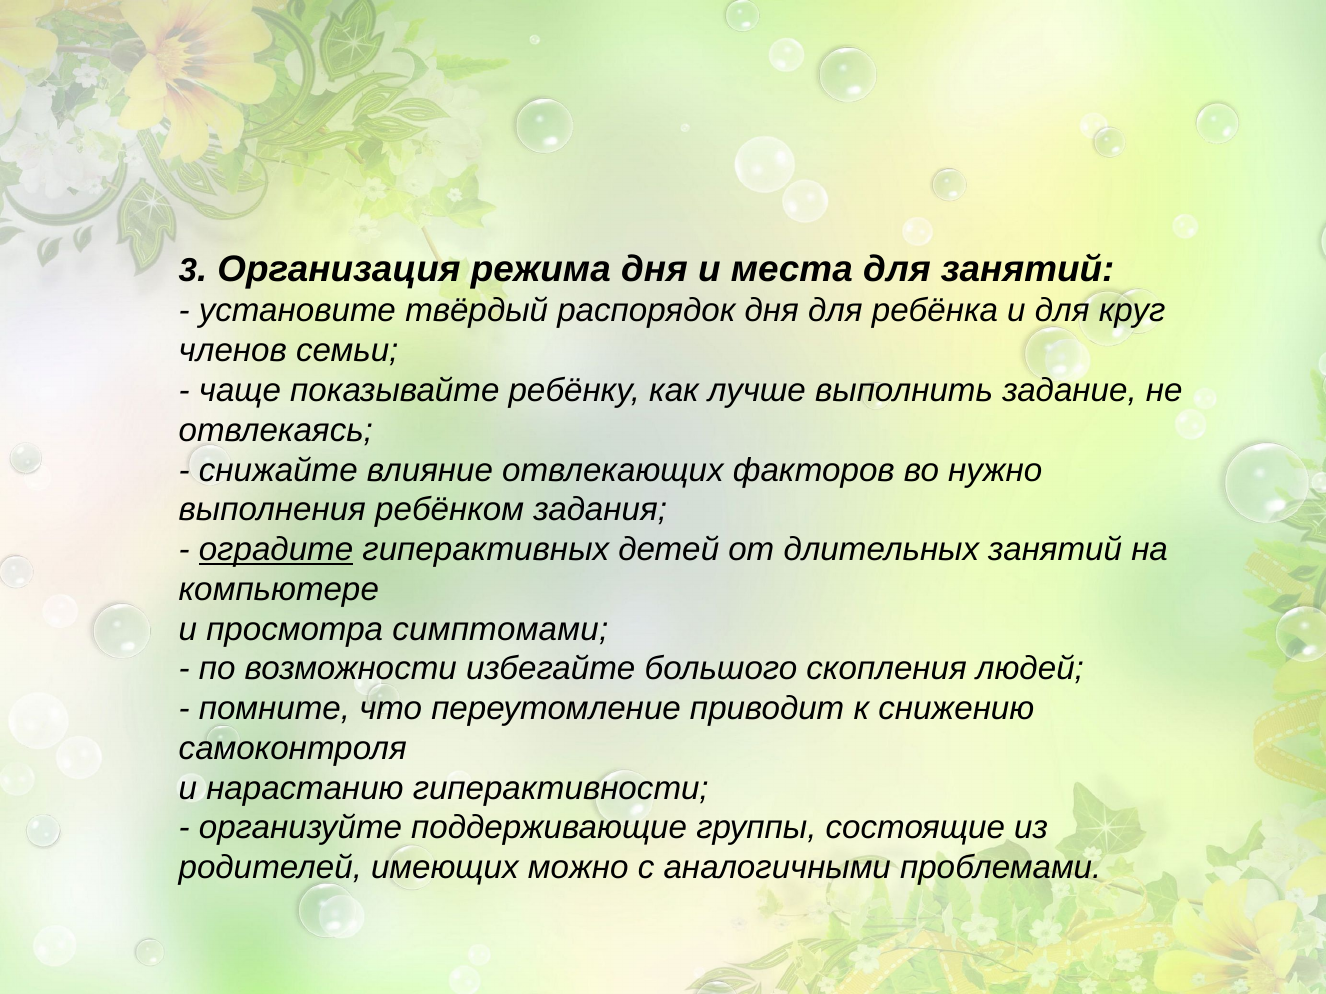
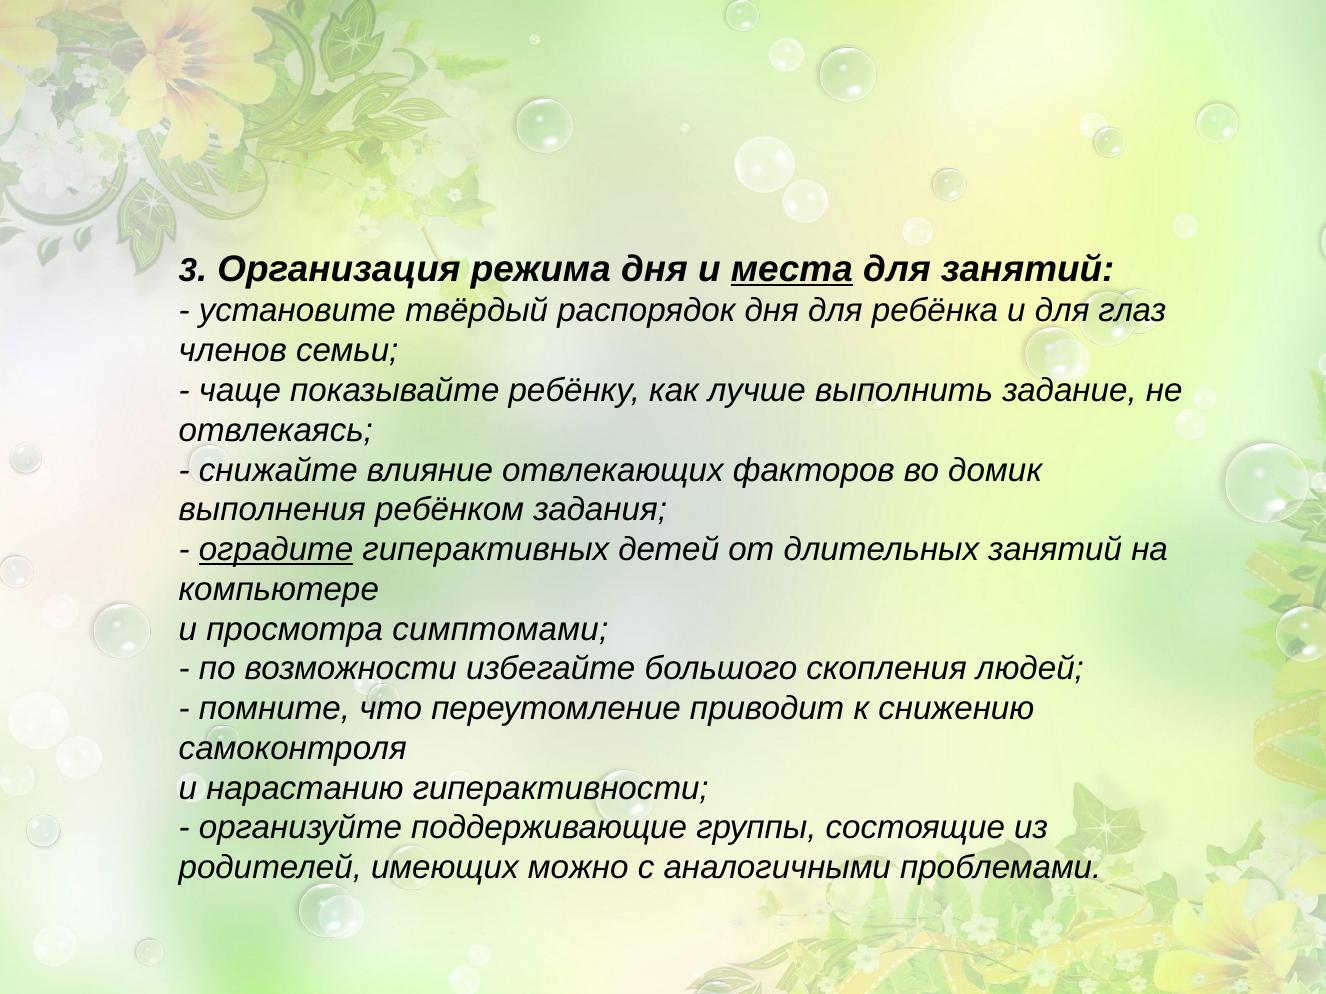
места underline: none -> present (792, 269)
круг: круг -> глаз (1132, 311)
нужно: нужно -> домик (995, 470)
